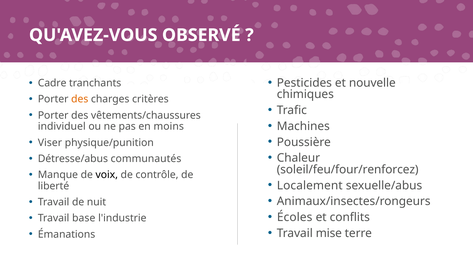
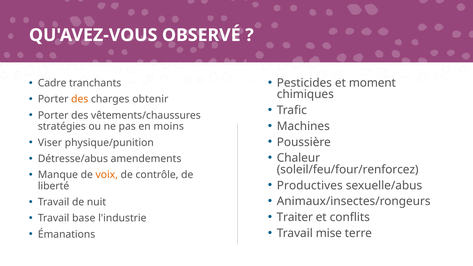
nouvelle: nouvelle -> moment (372, 83)
critères: critères -> obtenir (150, 99)
individuel: individuel -> stratégies (62, 127)
communautés: communautés -> amendements (146, 159)
voix colour: black -> orange (107, 175)
Localement: Localement -> Productives (310, 185)
Écoles: Écoles -> Traiter (295, 217)
